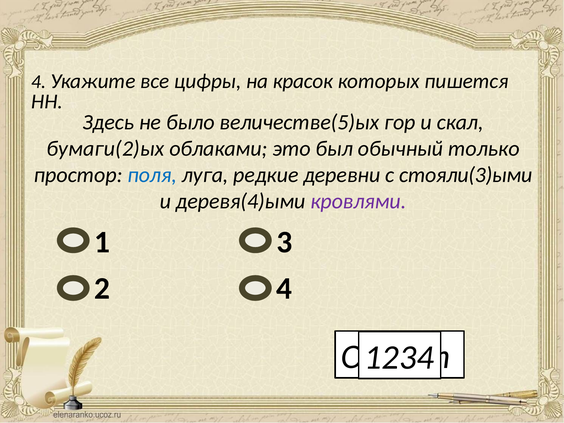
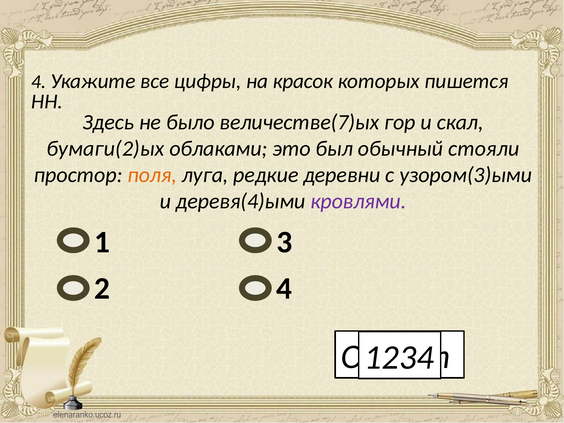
величестве(5)ых: величестве(5)ых -> величестве(7)ых (299, 122)
только: только -> стояли (484, 149)
поля colour: blue -> orange (152, 175)
стояли(3)ыми: стояли(3)ыми -> узором(3)ыми (466, 175)
